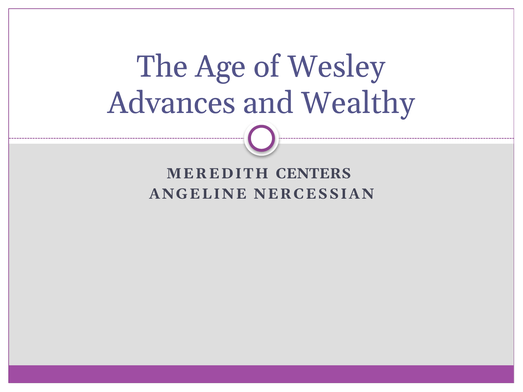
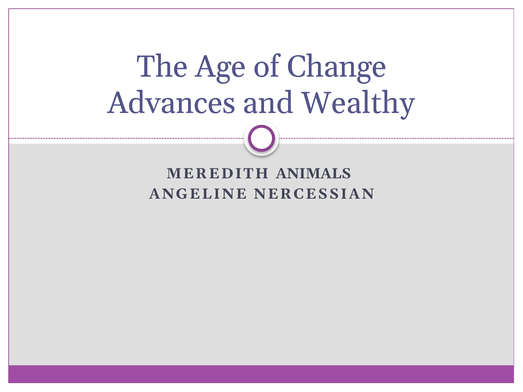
Wesley: Wesley -> Change (337, 67)
CENTERS: CENTERS -> ANIMALS (313, 174)
